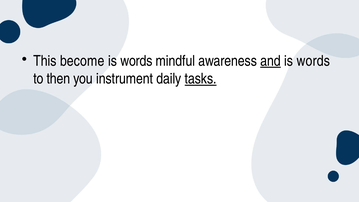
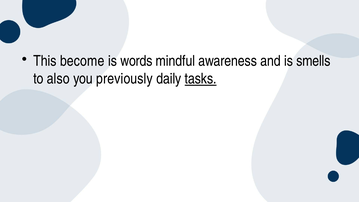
and underline: present -> none (271, 61)
words: words -> smells (313, 61)
then: then -> also (58, 79)
instrument: instrument -> previously (124, 79)
